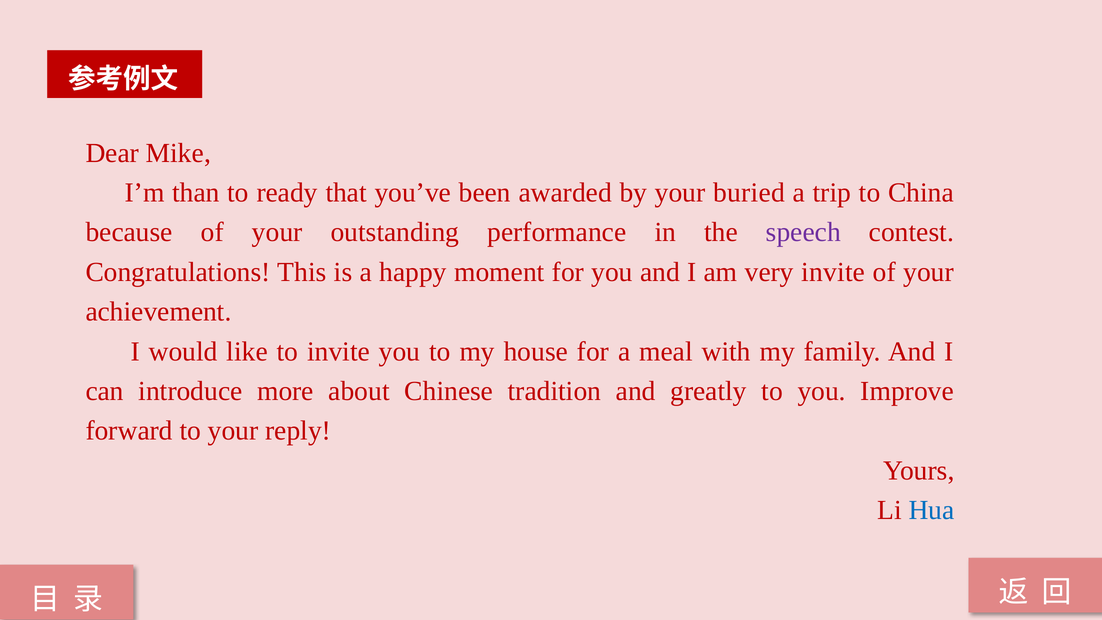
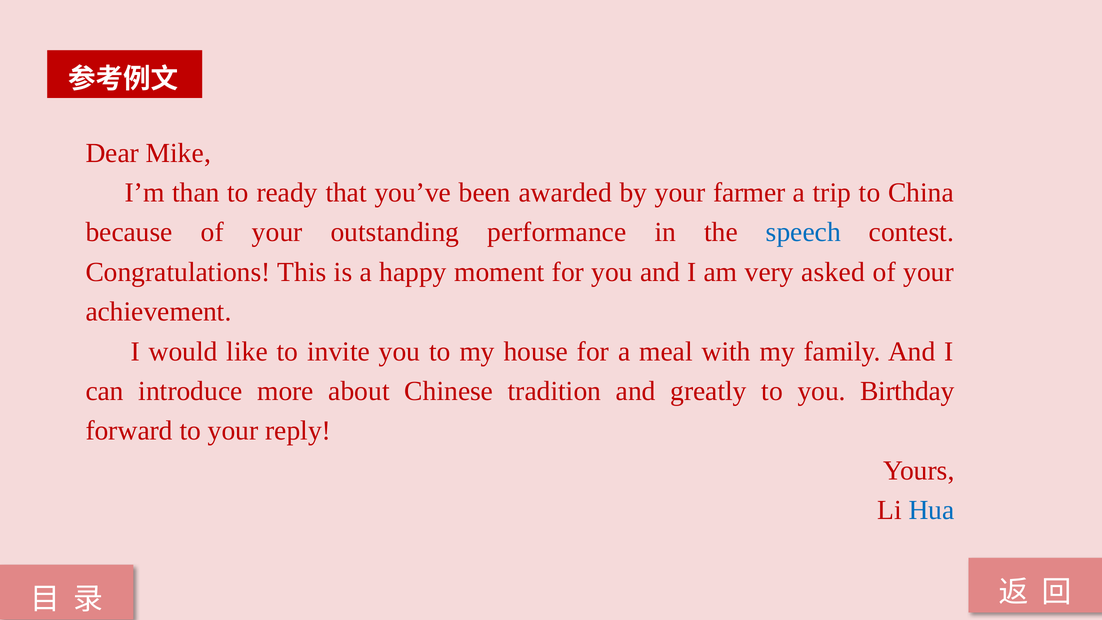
buried: buried -> farmer (749, 193)
speech colour: purple -> blue (803, 232)
very invite: invite -> asked (833, 272)
Improve: Improve -> Birthday (907, 391)
